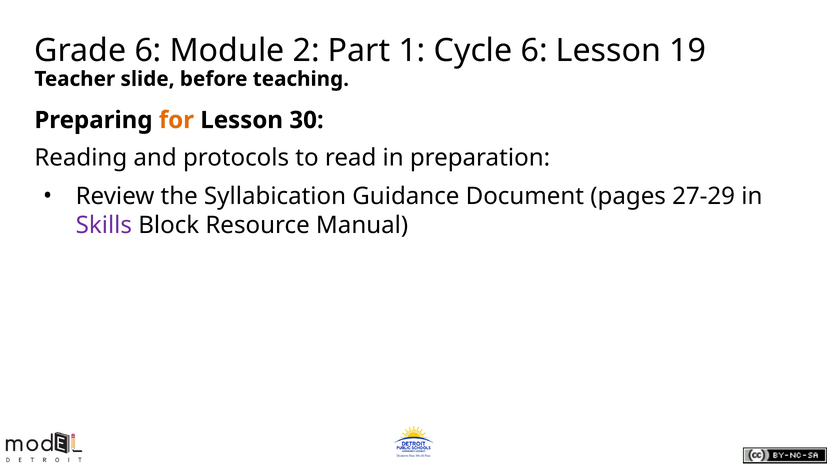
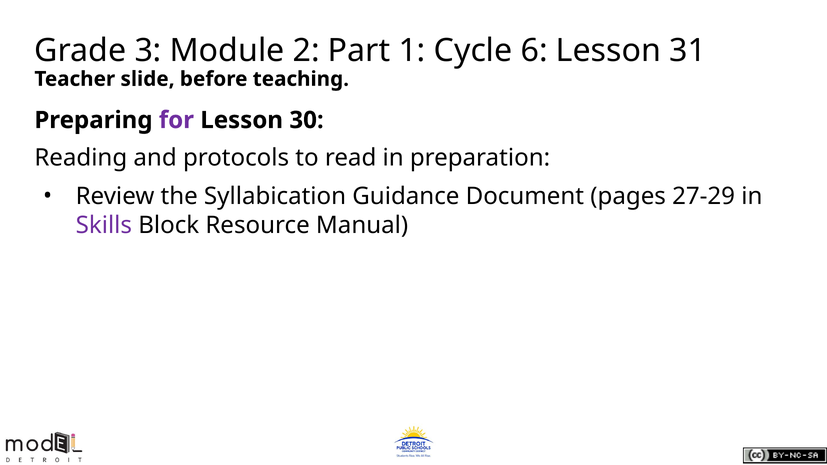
Grade 6: 6 -> 3 (148, 50)
19: 19 -> 31 (688, 50)
for colour: orange -> purple (176, 120)
